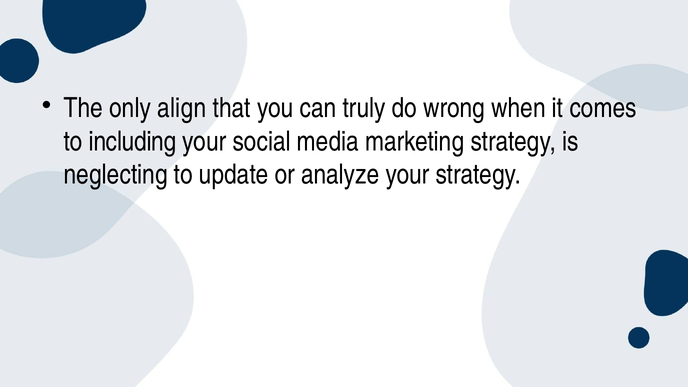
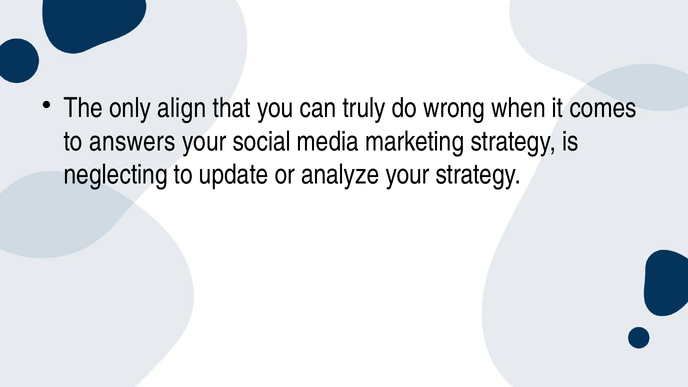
including: including -> answers (132, 142)
